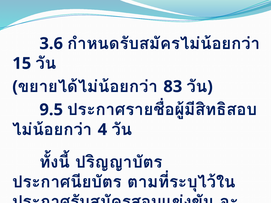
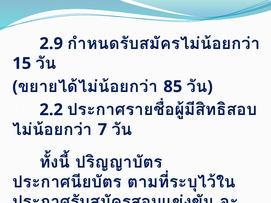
3.6: 3.6 -> 2.9 (51, 44)
83: 83 -> 85 (173, 87)
9.5: 9.5 -> 2.2 (51, 110)
4: 4 -> 7 (102, 130)
